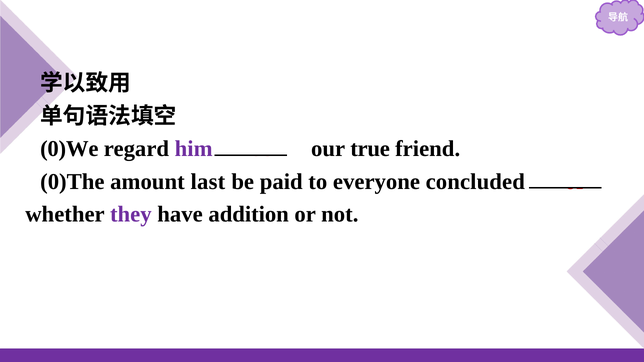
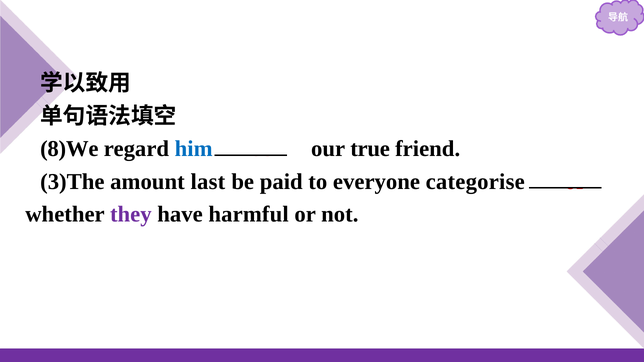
0)We: 0)We -> 8)We (69, 149)
him colour: purple -> blue (194, 149)
0)The: 0)The -> 3)The (72, 182)
concluded: concluded -> categorise (475, 182)
addition: addition -> harmful (249, 214)
